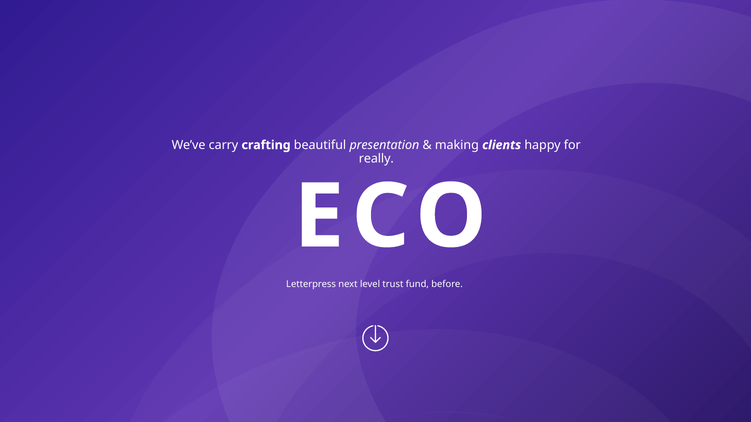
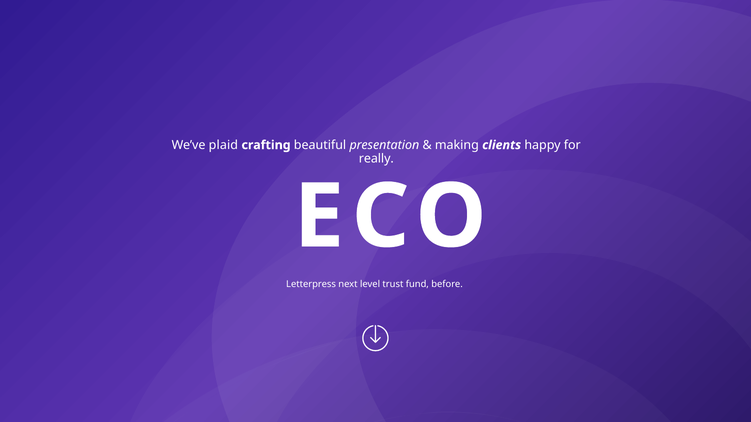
carry: carry -> plaid (223, 145)
